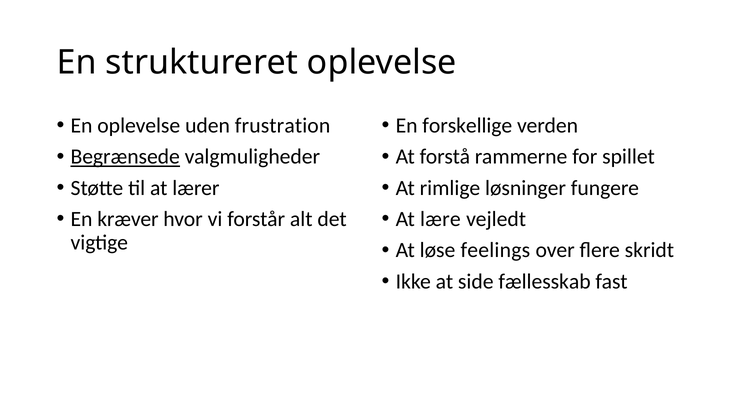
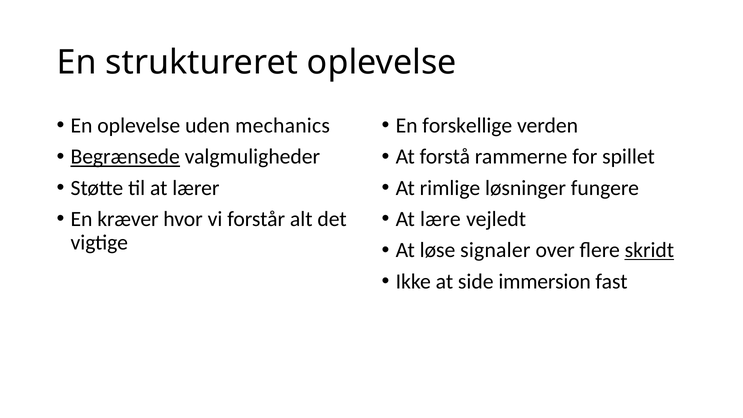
frustration: frustration -> mechanics (283, 126)
feelings: feelings -> signaler (495, 250)
skridt underline: none -> present (649, 250)
fællesskab: fællesskab -> immersion (545, 281)
